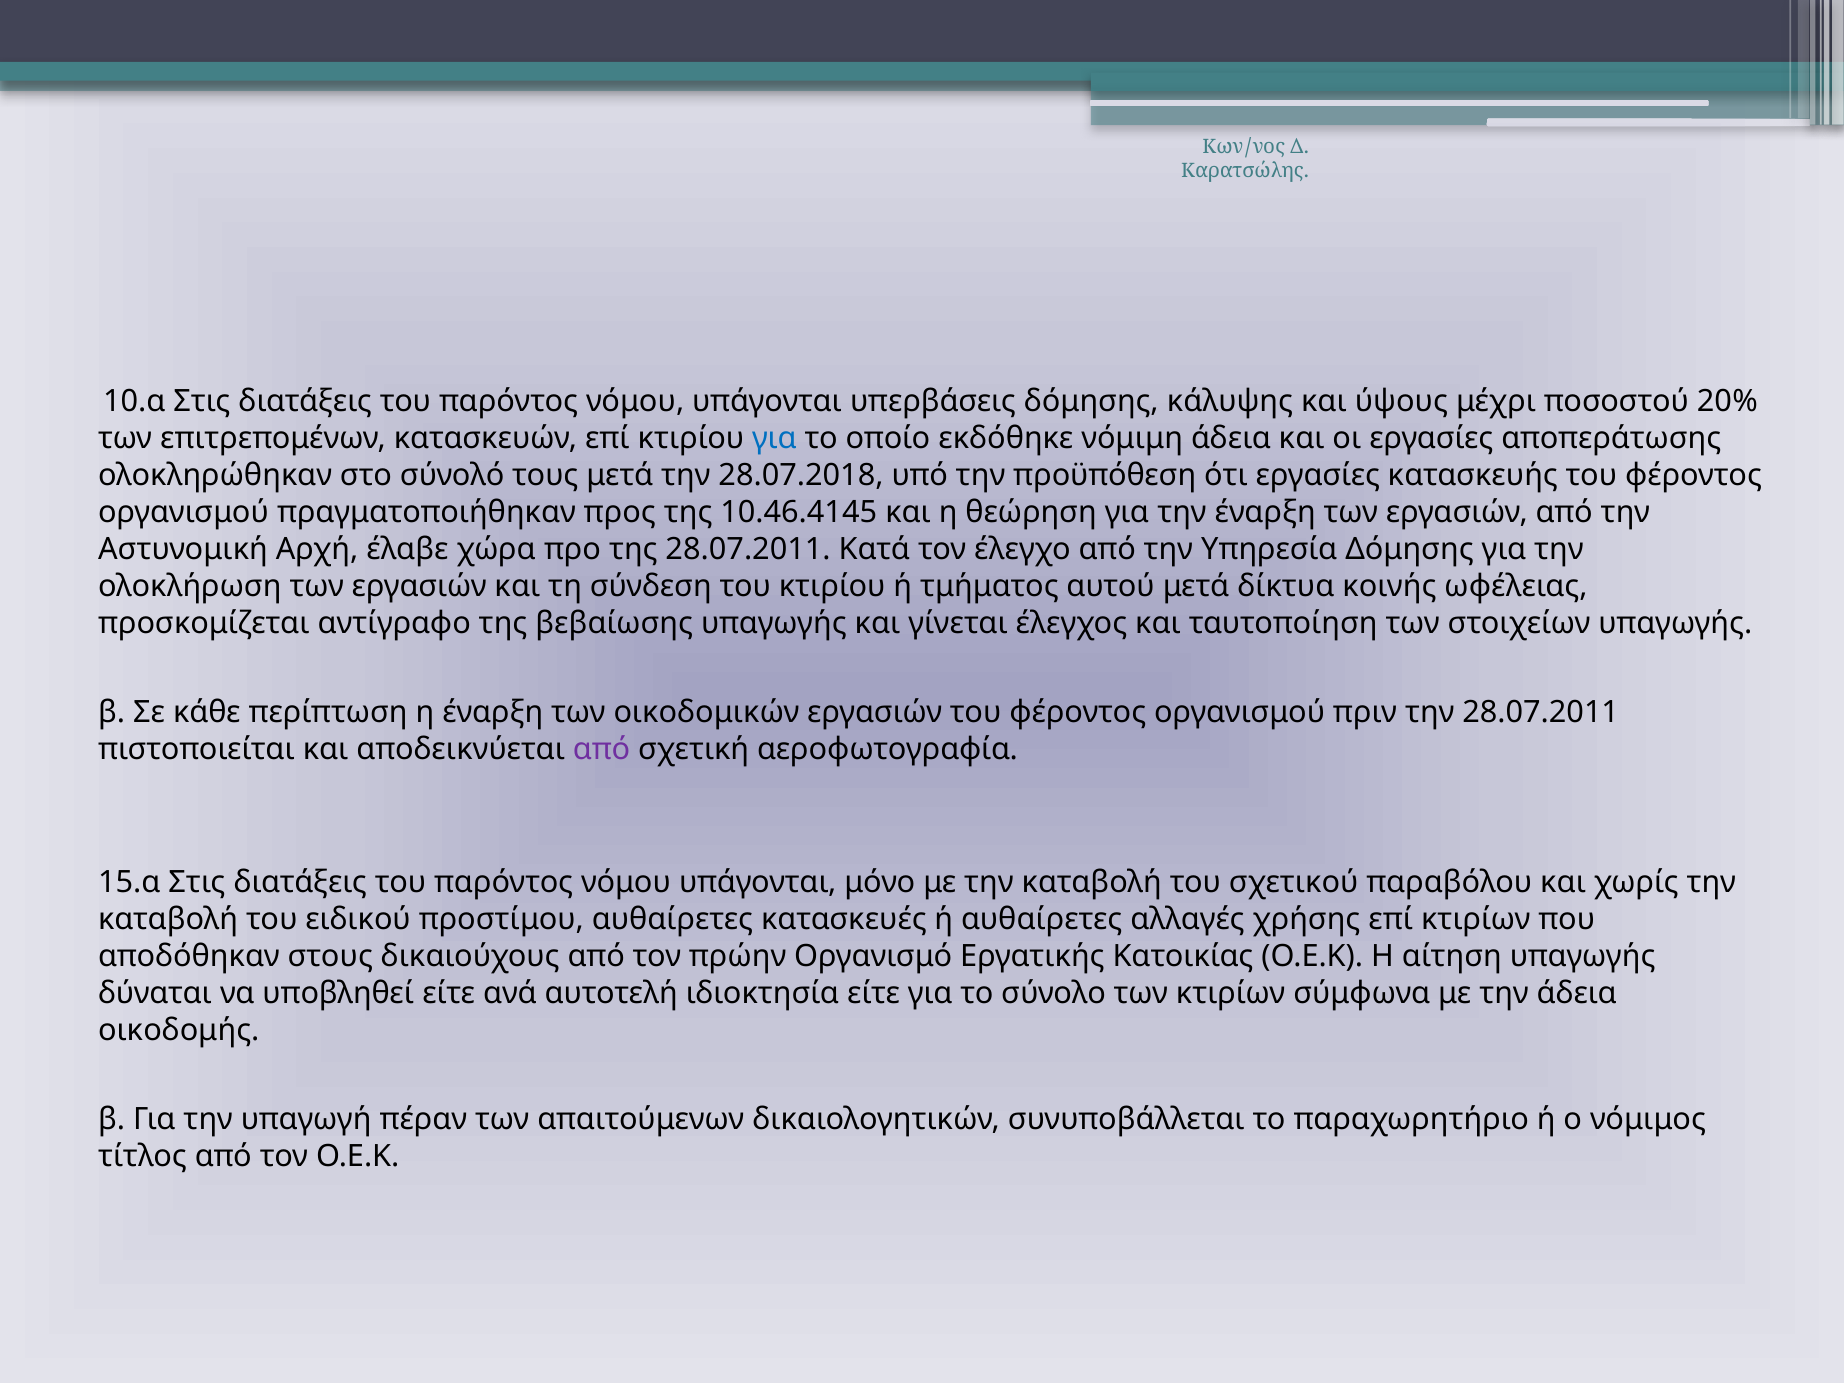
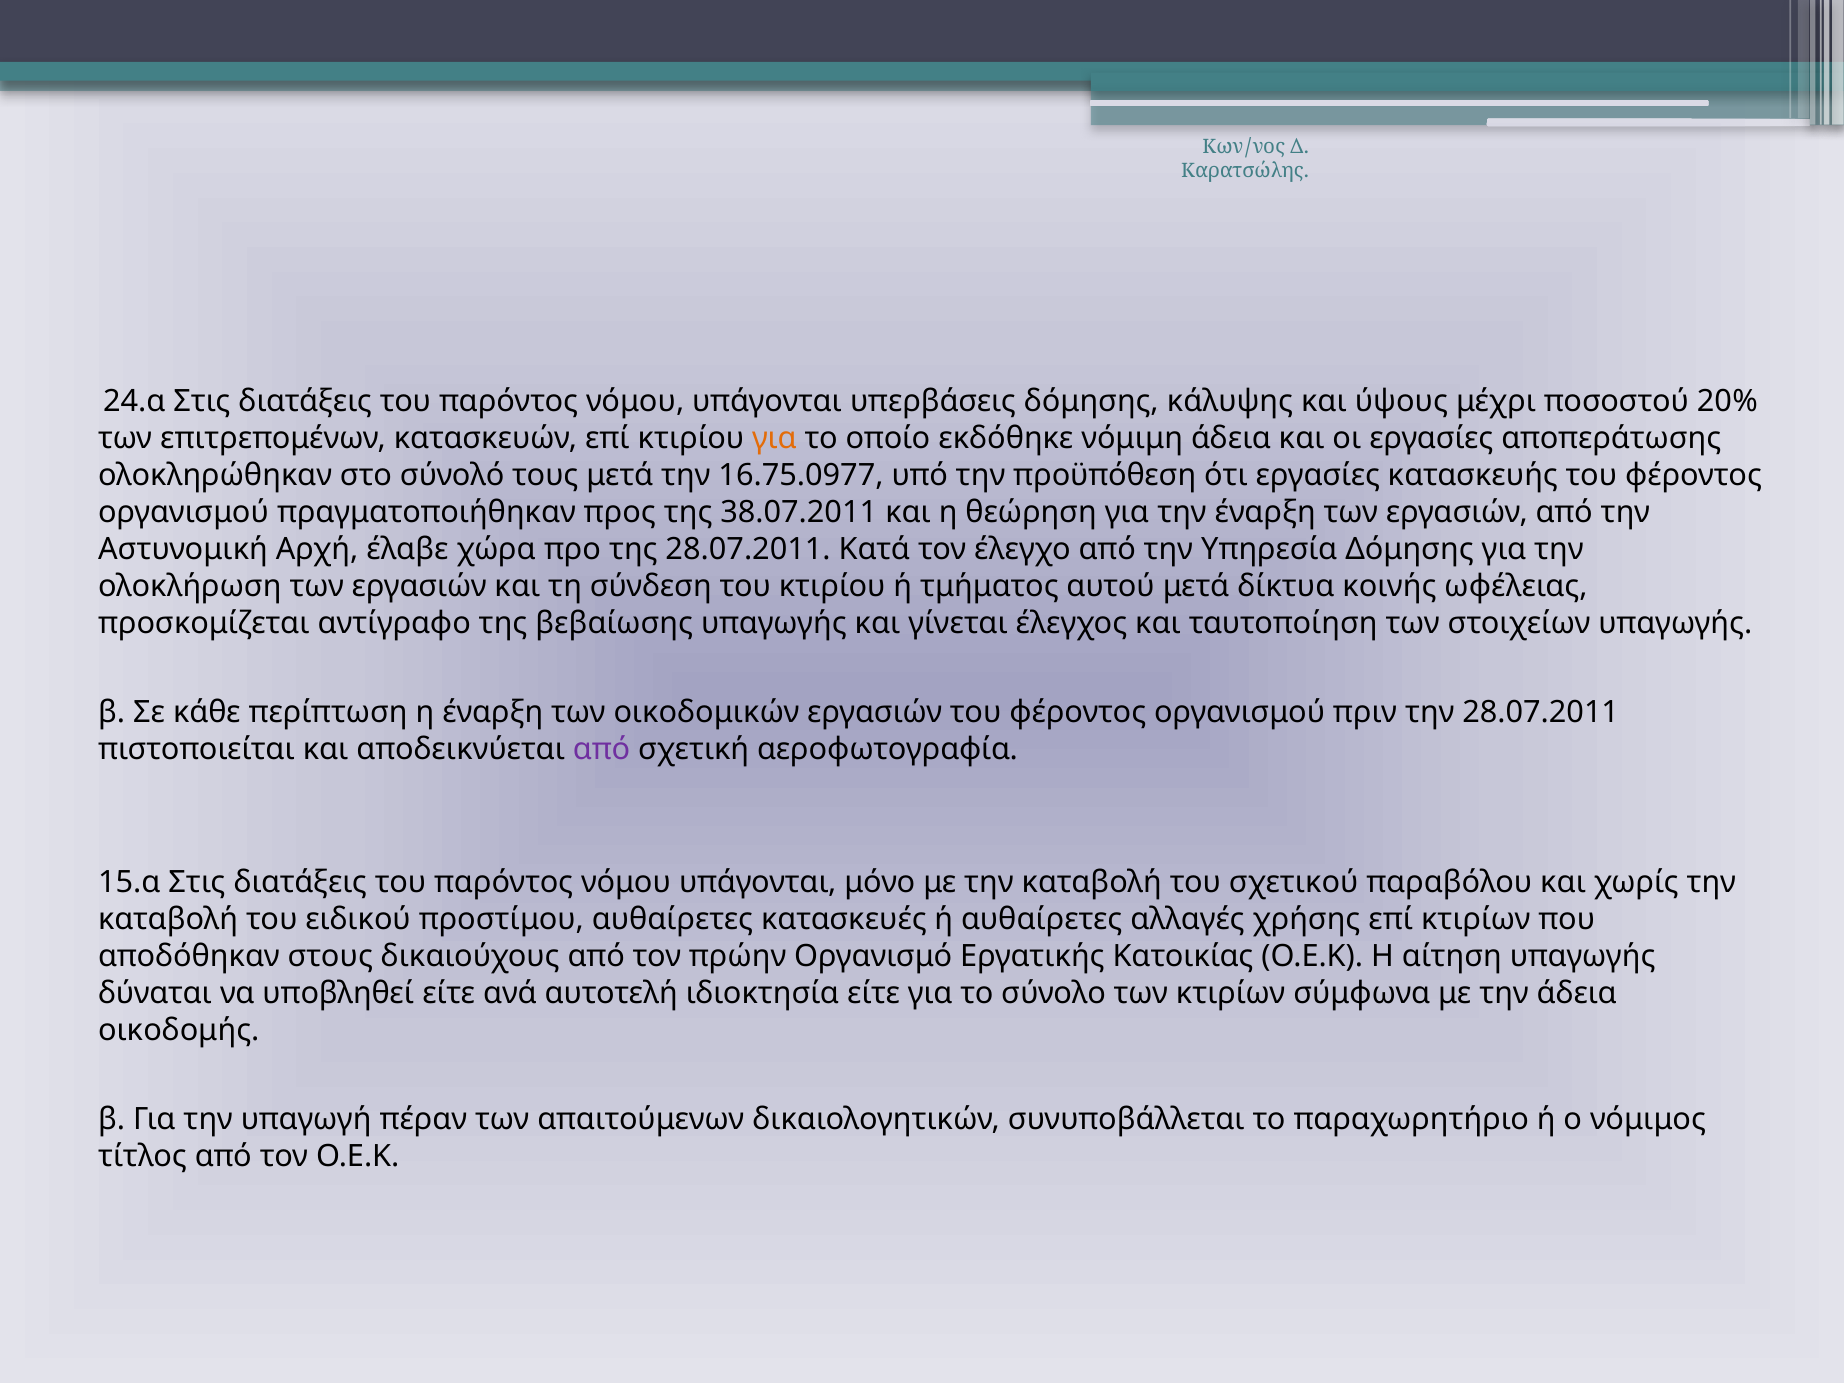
10.α: 10.α -> 24.α (134, 402)
για colour: blue -> orange (774, 439)
28.07.2018: 28.07.2018 -> 16.75.0977 (801, 475)
10.46.4145: 10.46.4145 -> 38.07.2011 (799, 512)
